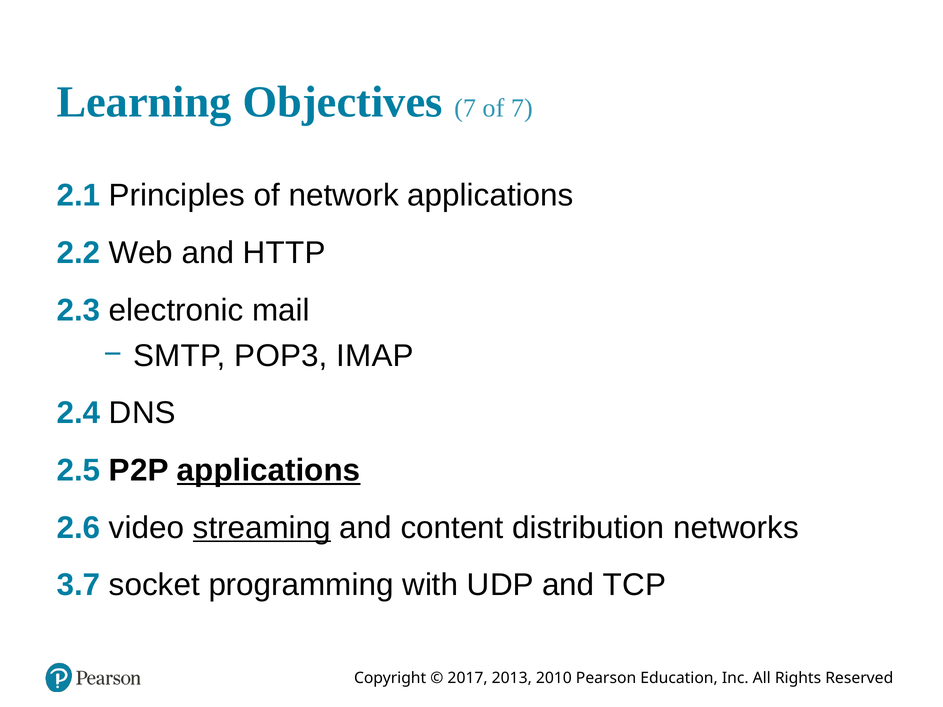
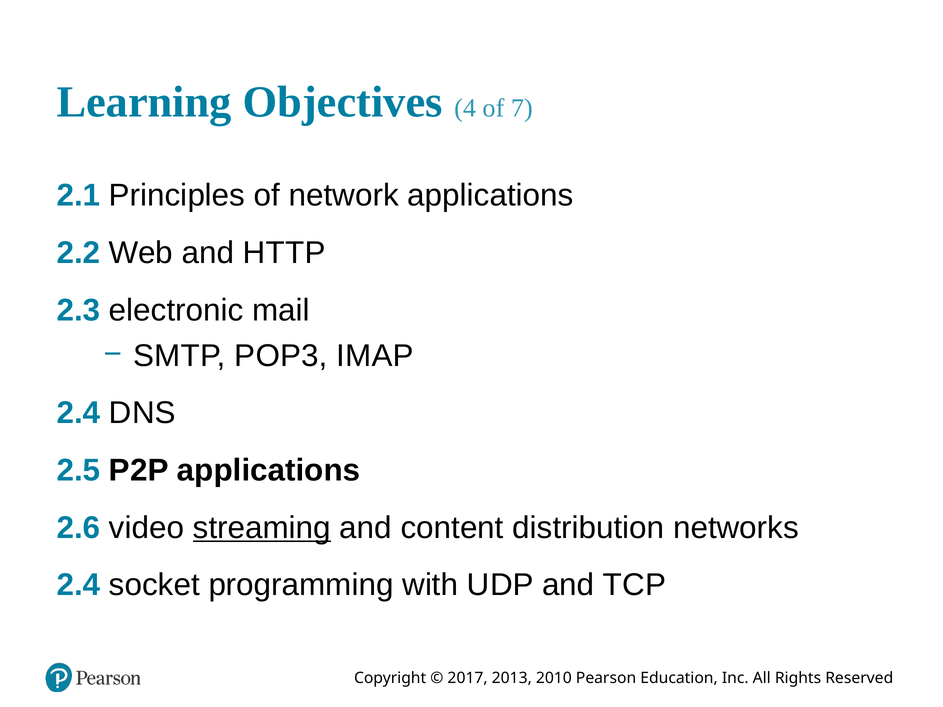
Objectives 7: 7 -> 4 (465, 108)
applications underline: present -> none (269, 471)
3.7: 3.7 -> 2.4 (78, 585)
